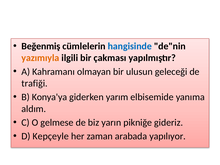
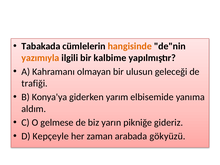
Beğenmiş: Beğenmiş -> Tabakada (41, 46)
hangisinde colour: blue -> orange (130, 46)
çakması: çakması -> kalbime (110, 58)
yapılıyor: yapılıyor -> gökyüzü (167, 136)
